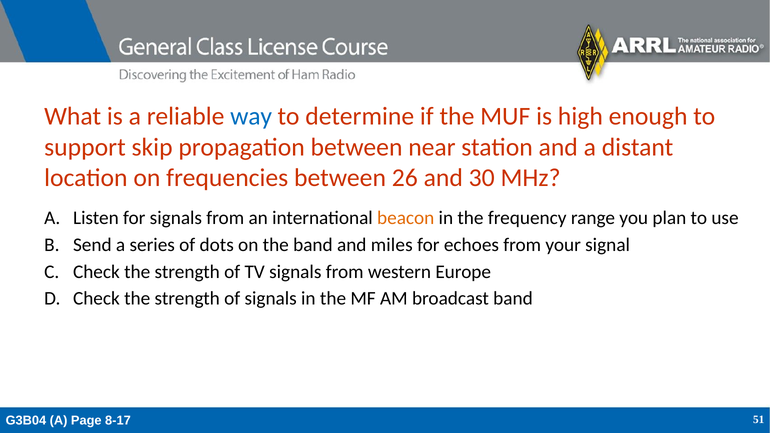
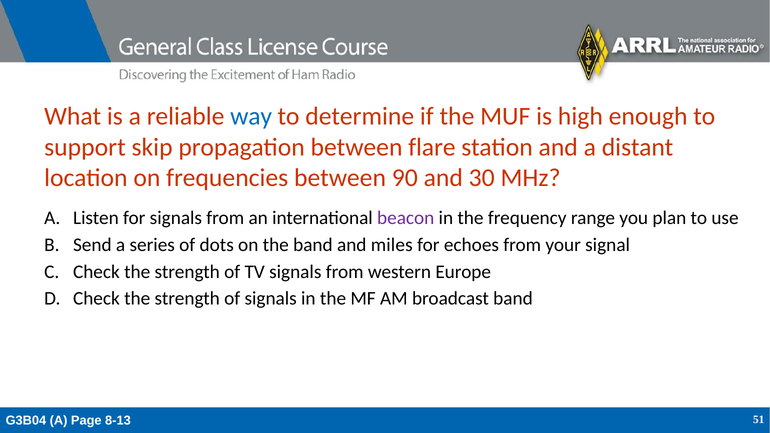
near: near -> flare (432, 147)
26: 26 -> 90 (405, 178)
beacon colour: orange -> purple (406, 218)
8-17: 8-17 -> 8-13 (118, 420)
